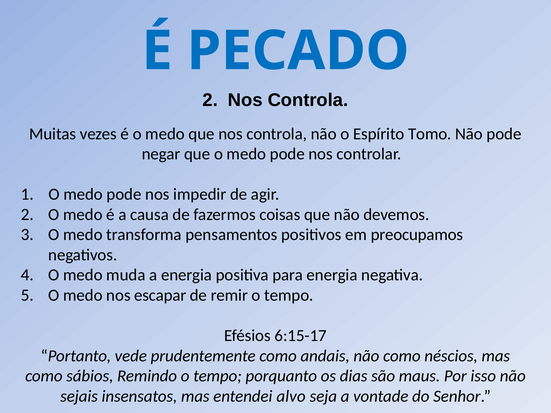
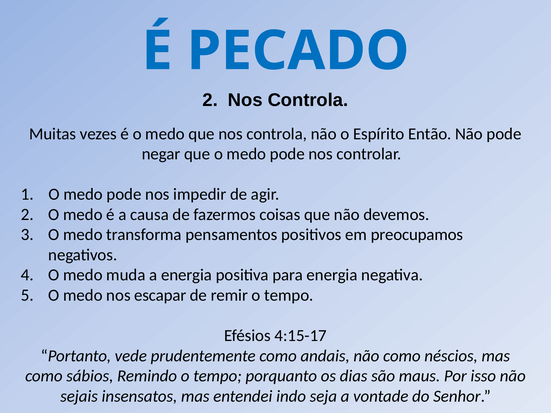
Tomo: Tomo -> Então (430, 134)
6:15-17: 6:15-17 -> 4:15-17 (301, 336)
alvo: alvo -> indo (291, 396)
